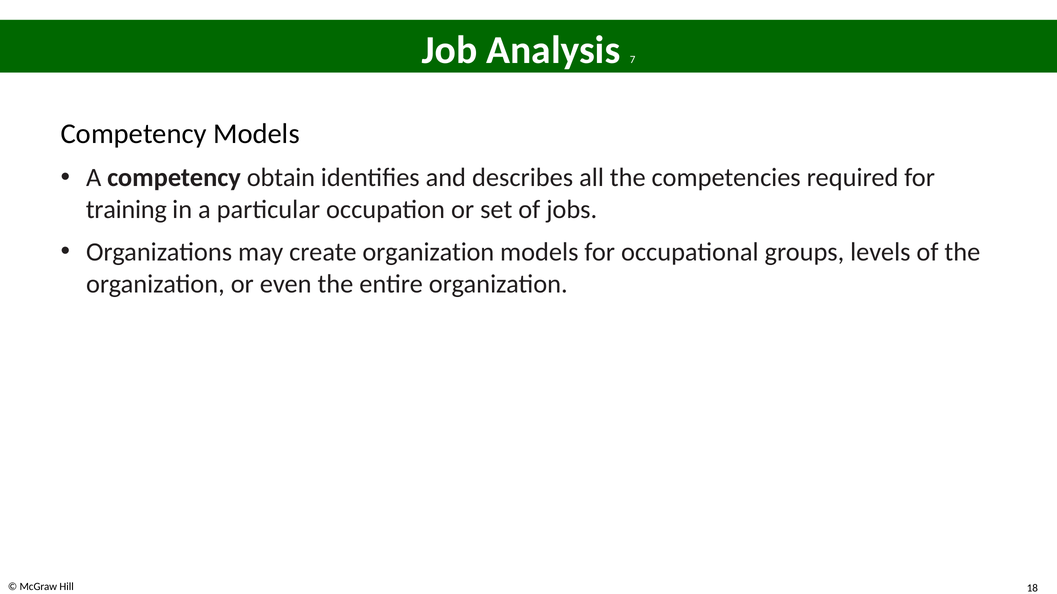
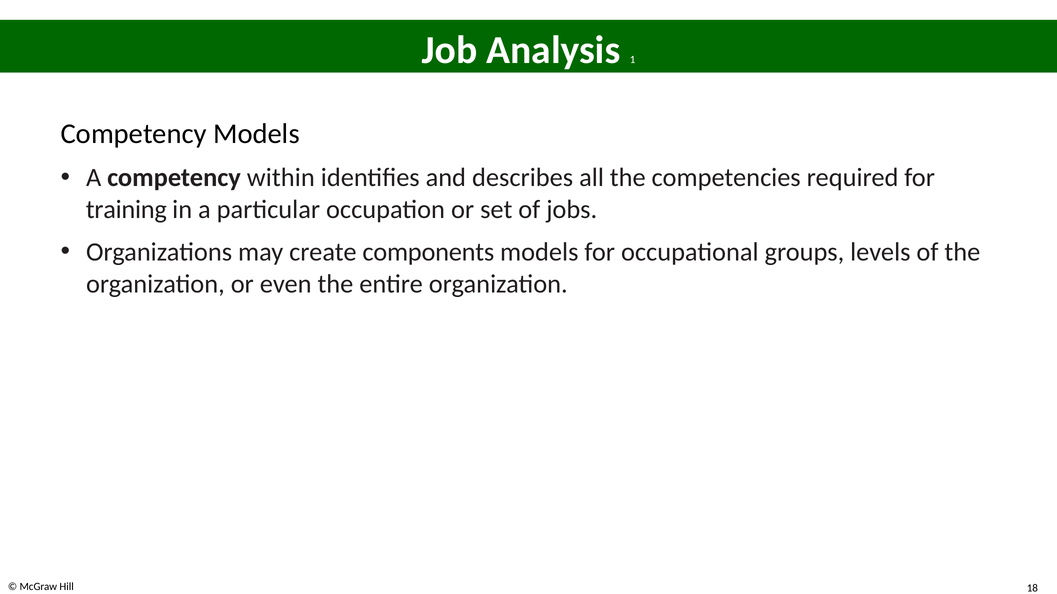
7: 7 -> 1 (633, 60)
obtain: obtain -> within (281, 178)
create organization: organization -> components (428, 252)
